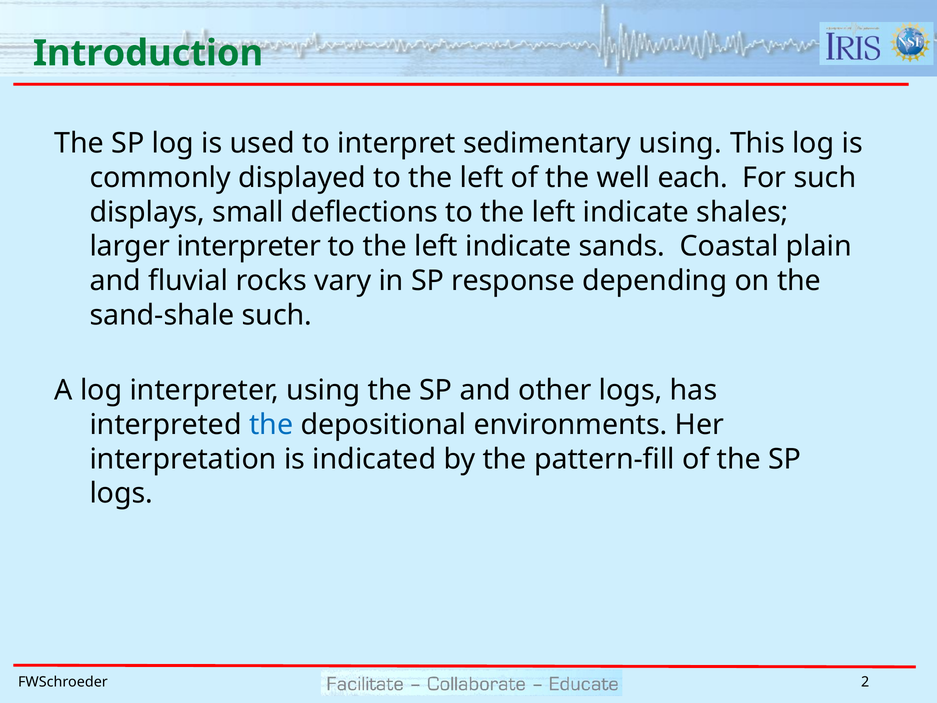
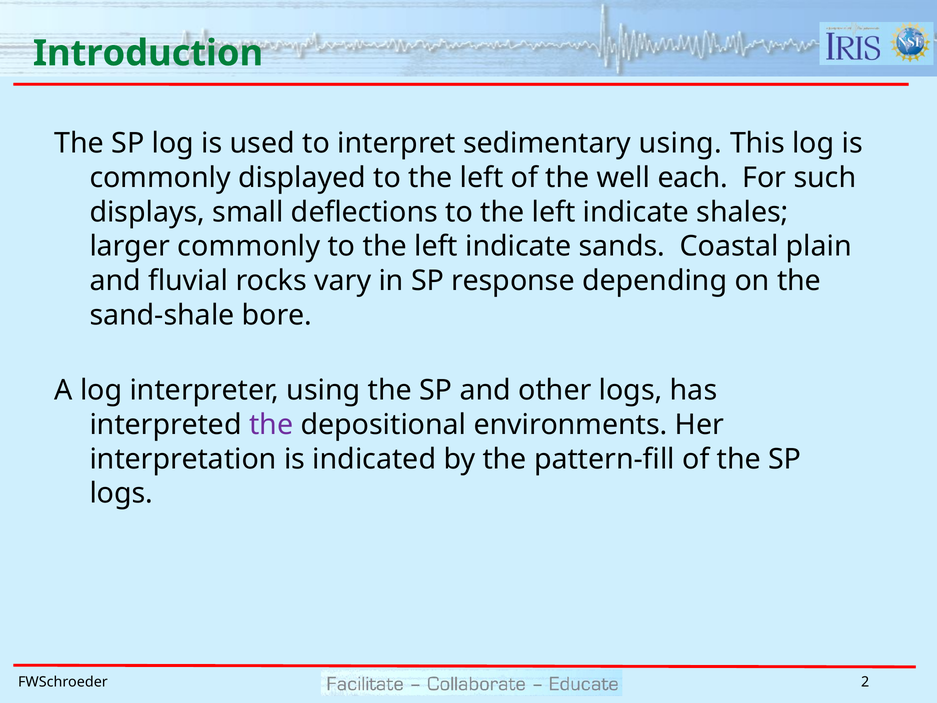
larger interpreter: interpreter -> commonly (249, 246)
sand-shale such: such -> bore (277, 315)
the colour: blue -> purple (271, 425)
